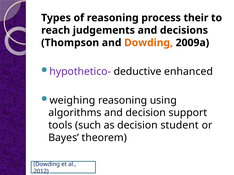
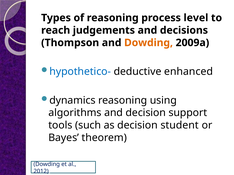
their: their -> level (196, 18)
hypothetico- colour: purple -> blue (80, 72)
weighing: weighing -> dynamics (72, 101)
